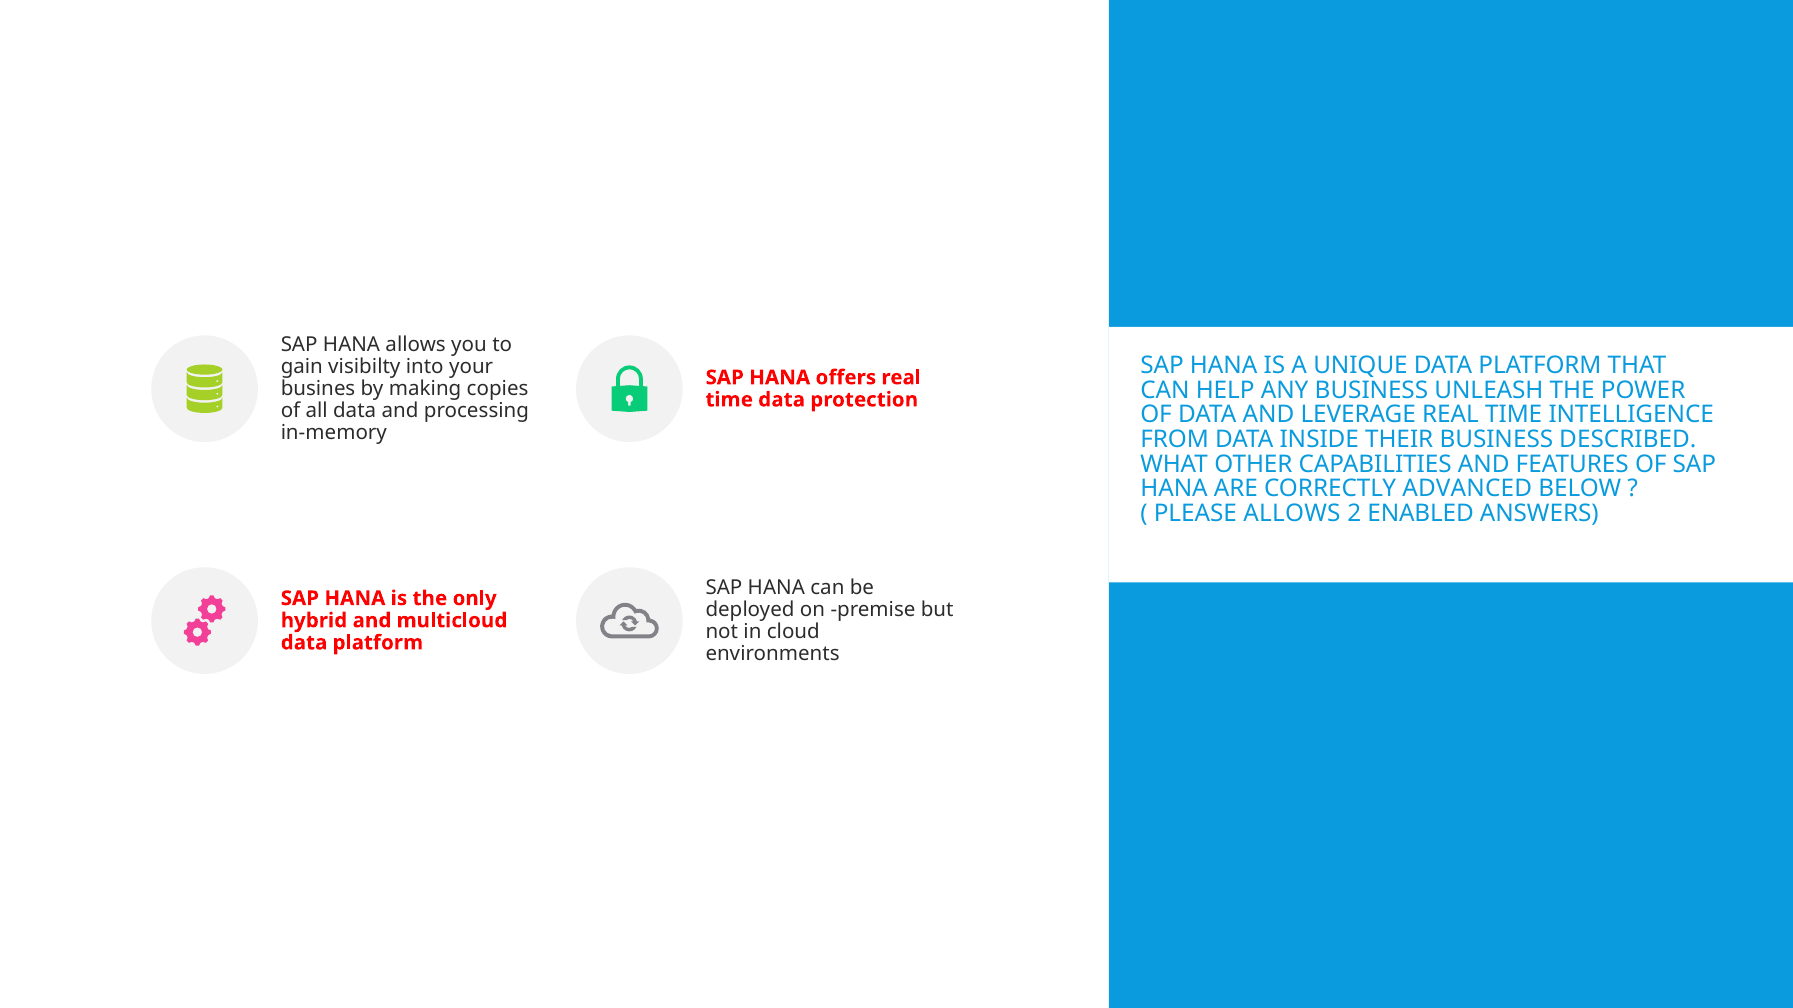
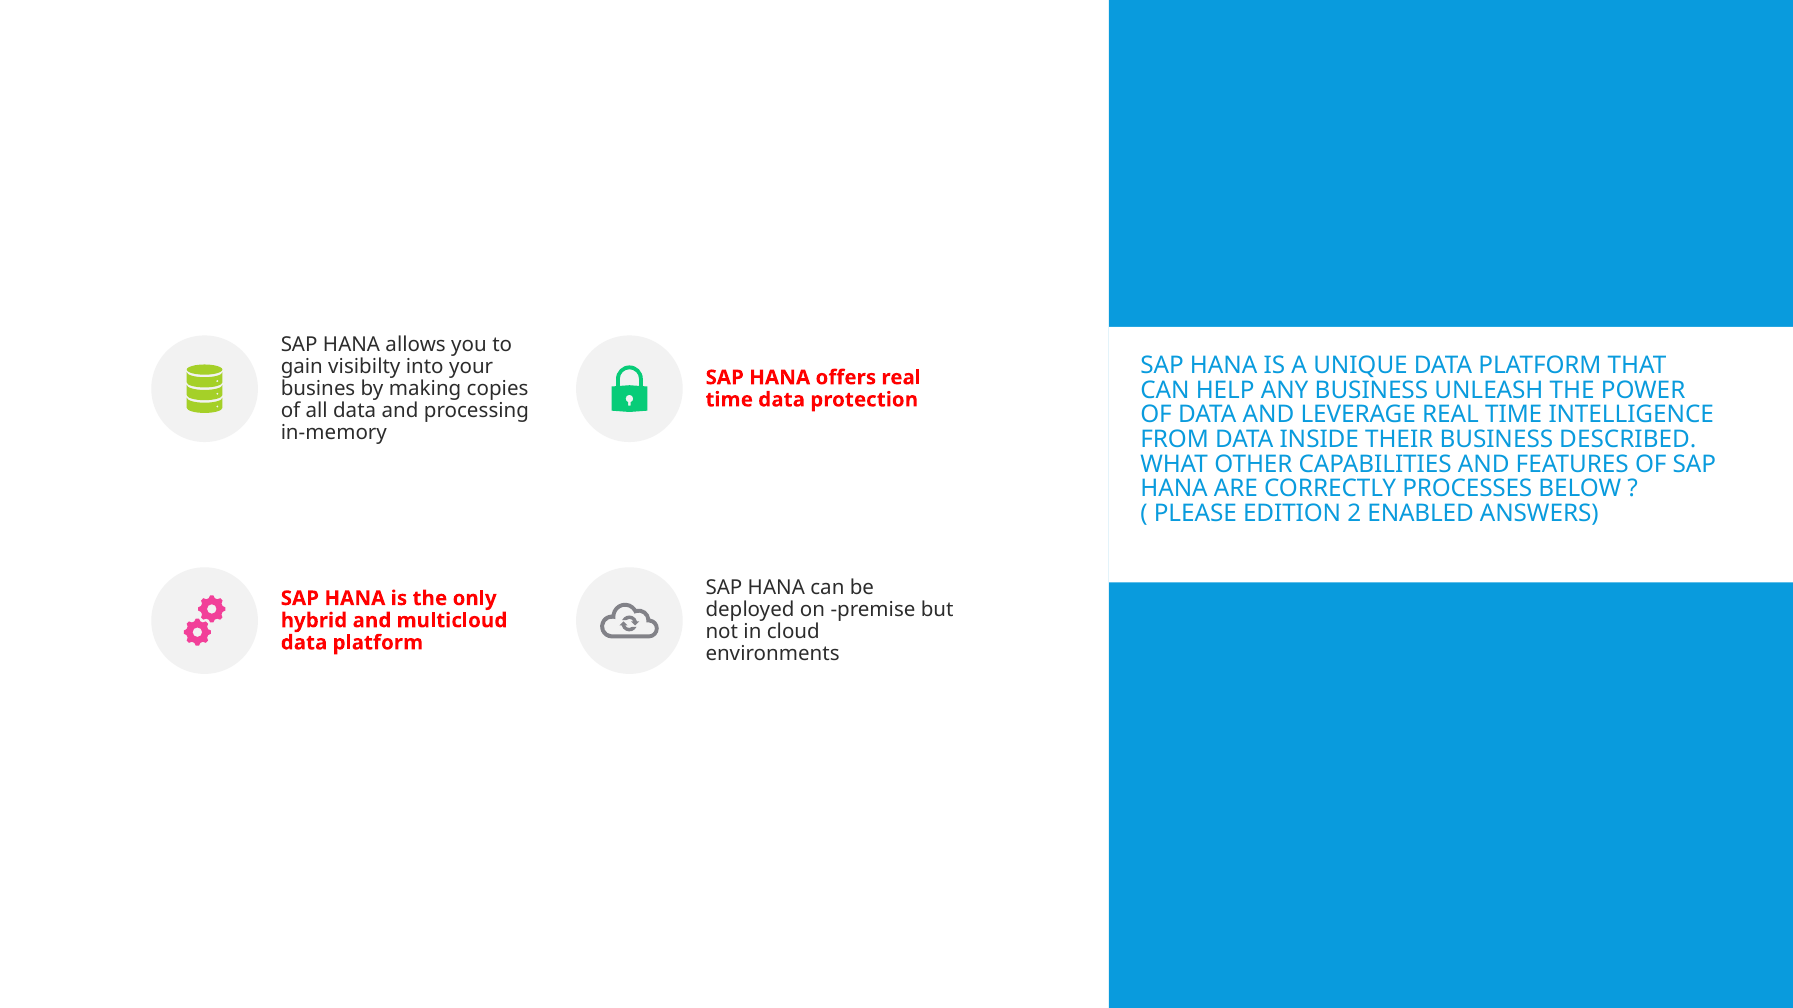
ADVANCED: ADVANCED -> PROCESSES (1467, 489)
PLEASE ALLOWS: ALLOWS -> EDITION (1292, 514)
